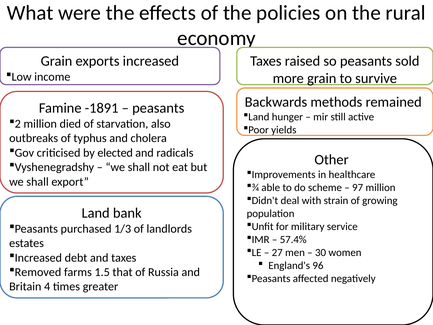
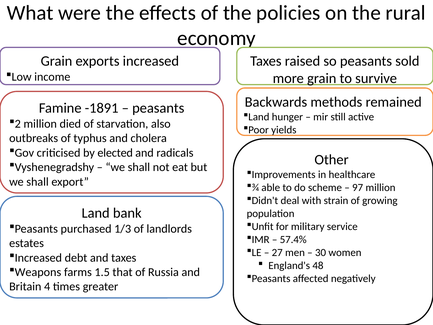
96: 96 -> 48 (318, 265)
Removed: Removed -> Weapons (38, 272)
